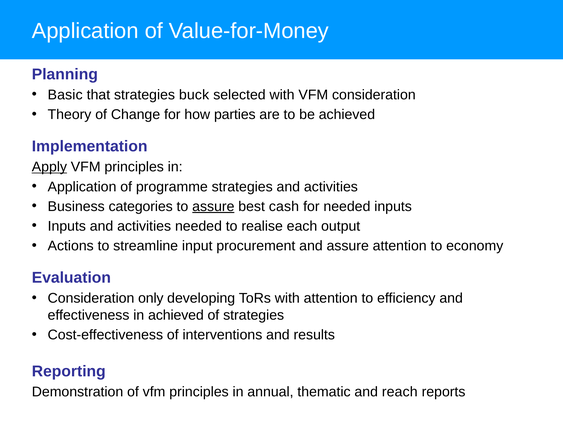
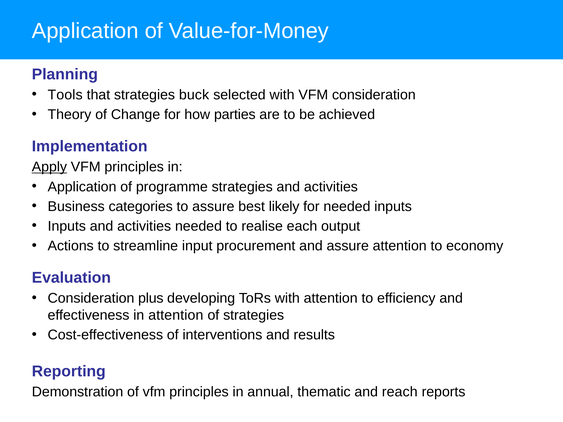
Basic: Basic -> Tools (65, 95)
assure underline: present -> none (213, 207)
cash: cash -> likely (284, 207)
only: only -> plus (151, 299)
in achieved: achieved -> attention (176, 315)
